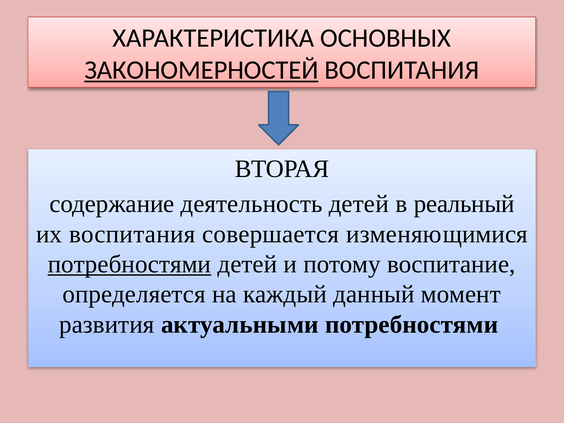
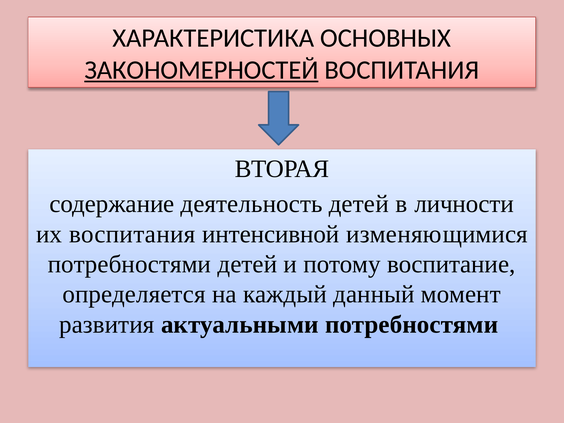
реальный: реальный -> личности (464, 204)
совершается: совершается -> интенсивной (271, 234)
потребностями underline: present -> none (129, 264)
